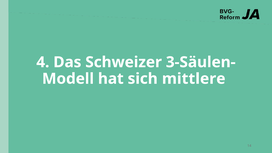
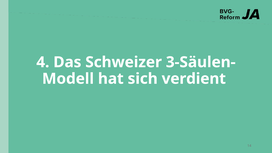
mittlere: mittlere -> verdient (194, 79)
